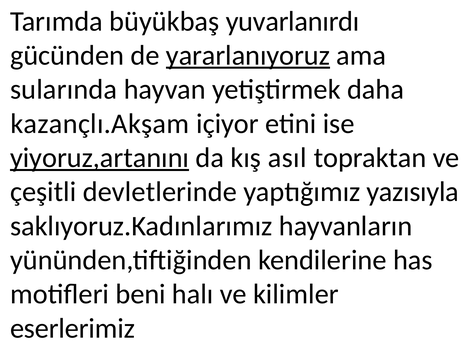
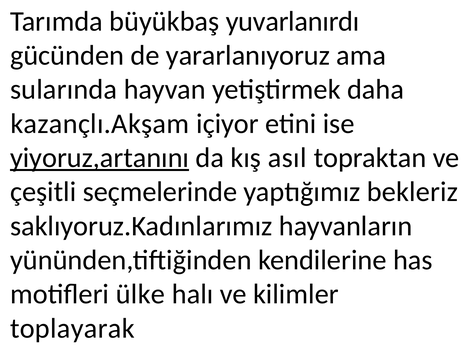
yararlanıyoruz underline: present -> none (248, 55)
devletlerinde: devletlerinde -> seçmelerinde (160, 192)
yazısıyla: yazısıyla -> bekleriz (412, 192)
beni: beni -> ülke (140, 294)
eserlerimiz: eserlerimiz -> toplayarak (72, 328)
